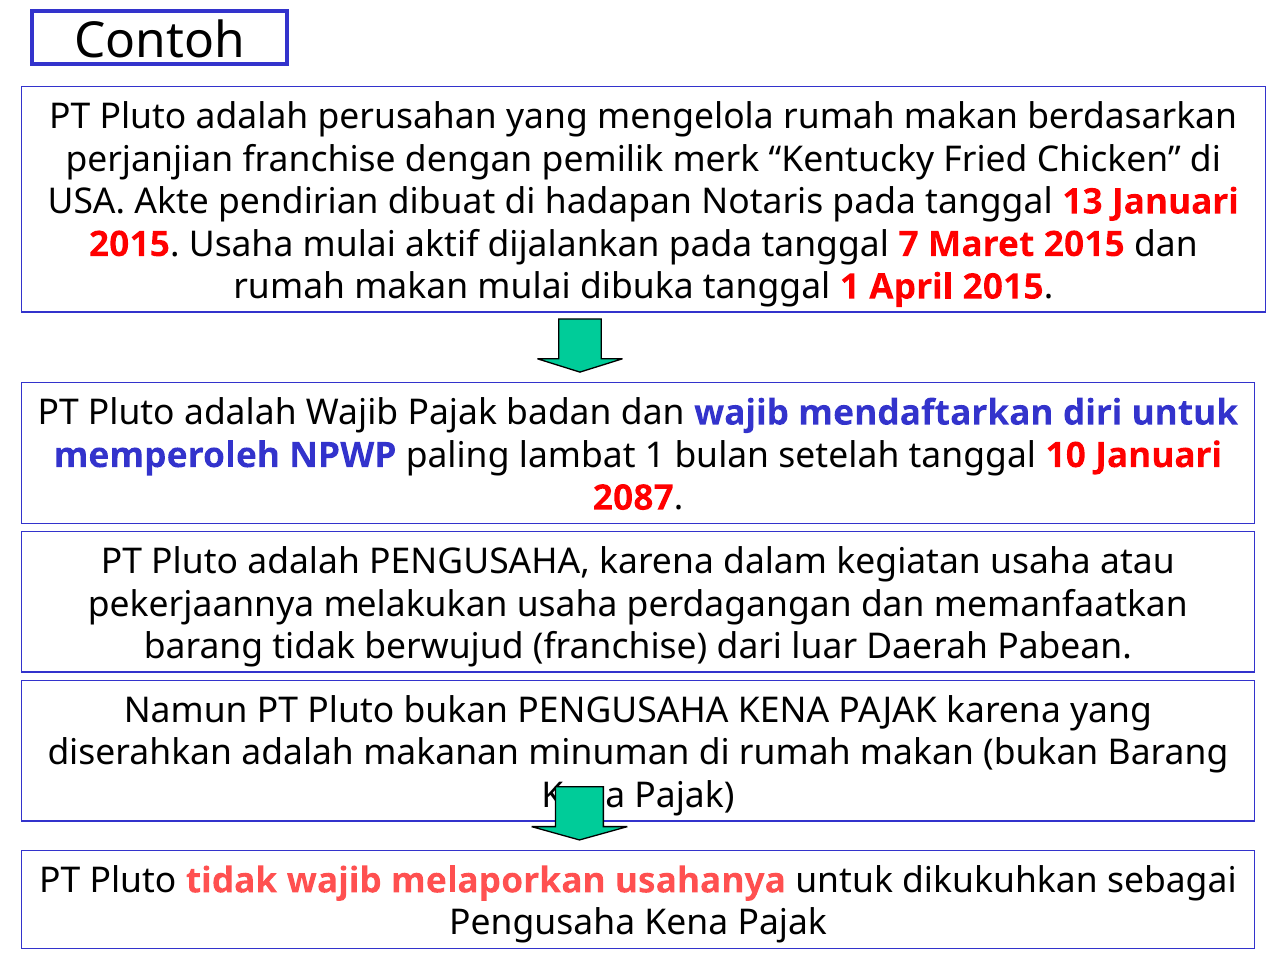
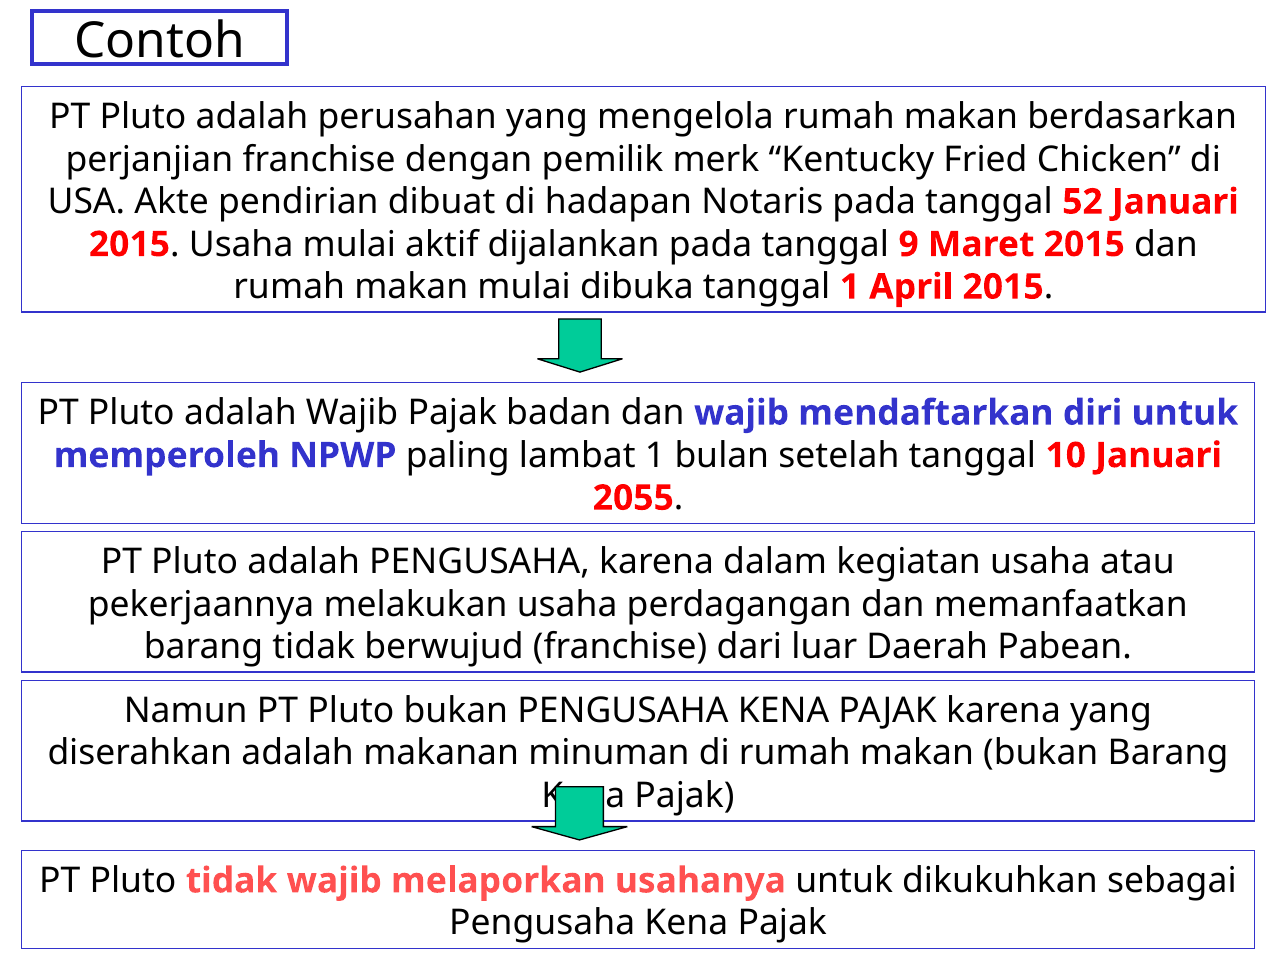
13: 13 -> 52 (1083, 202)
7: 7 -> 9 (909, 244)
2087: 2087 -> 2055 (633, 498)
